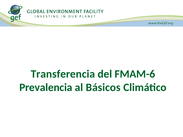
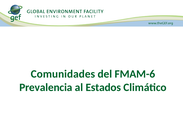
Transferencia: Transferencia -> Comunidades (63, 74)
Básicos: Básicos -> Estados (103, 88)
